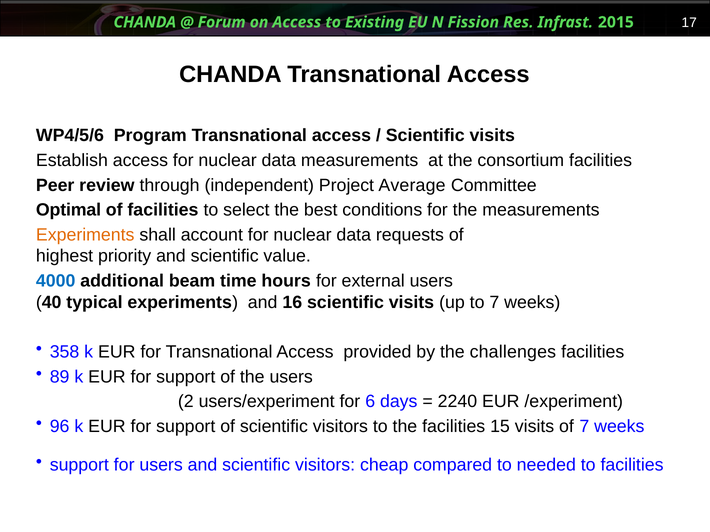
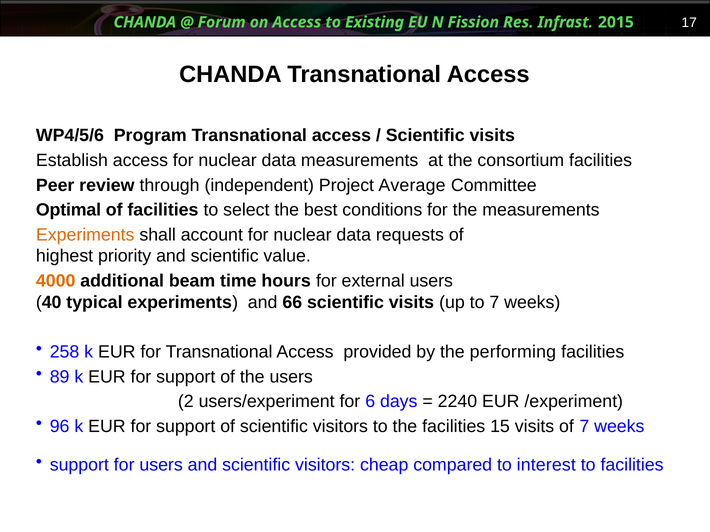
4000 colour: blue -> orange (56, 281)
16: 16 -> 66 (292, 303)
358: 358 -> 258 (65, 352)
challenges: challenges -> performing (513, 352)
needed: needed -> interest (546, 465)
